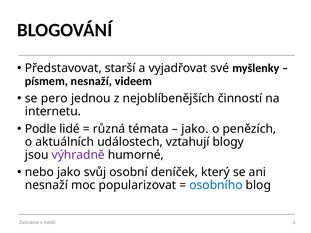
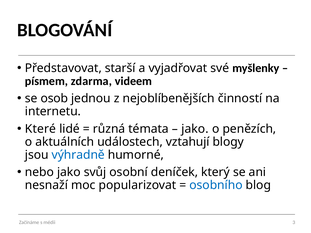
písmem nesnaží: nesnaží -> zdarma (91, 81)
pero: pero -> osob (54, 99)
Podle: Podle -> Které (40, 129)
výhradně colour: purple -> blue (78, 155)
